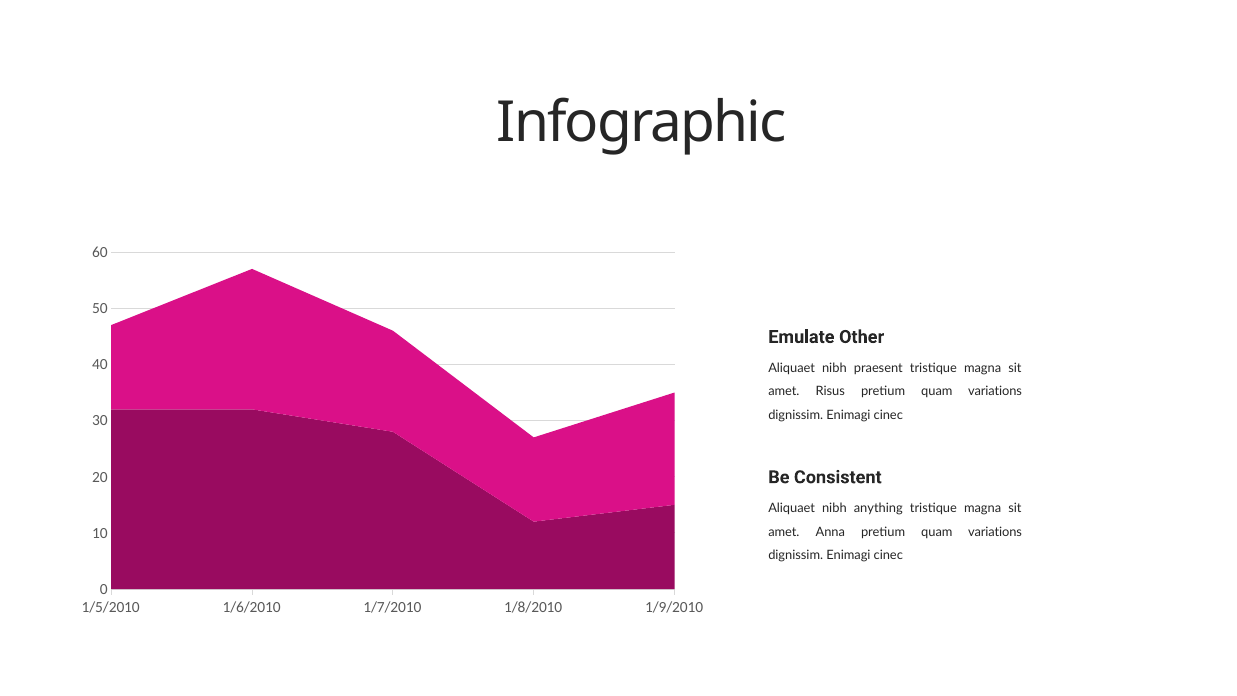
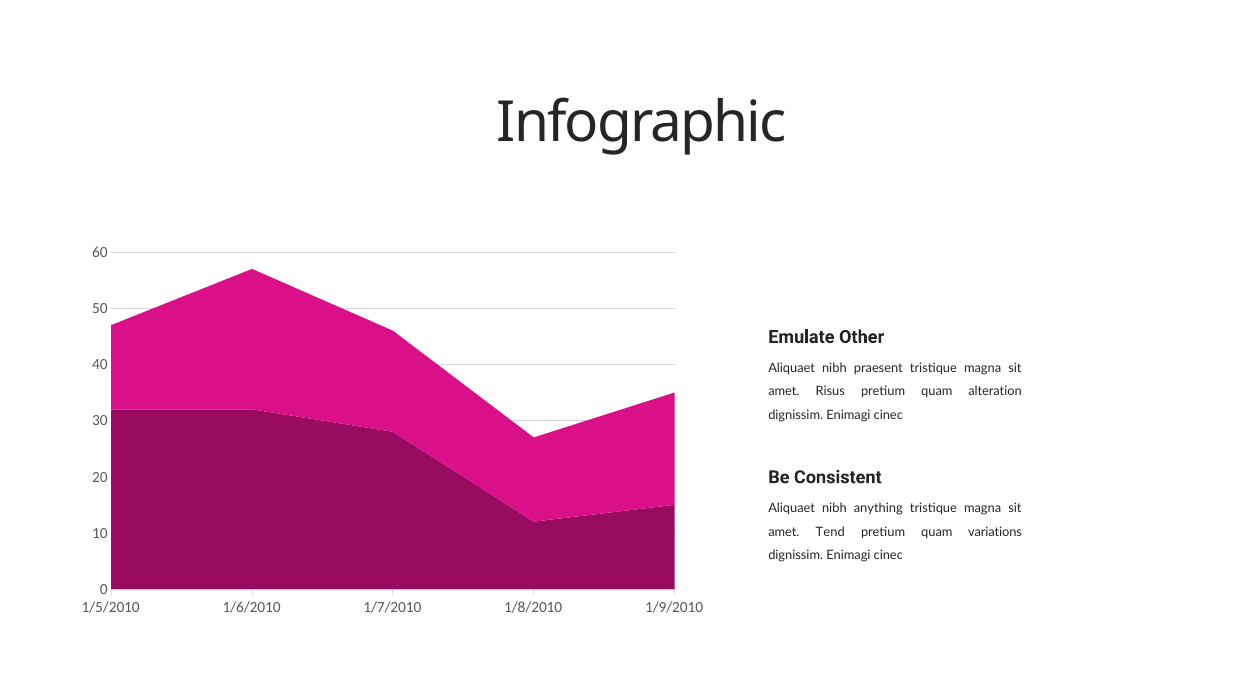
Risus pretium quam variations: variations -> alteration (995, 392)
Anna: Anna -> Tend (830, 532)
